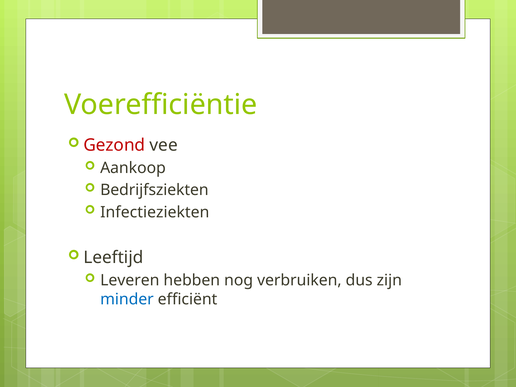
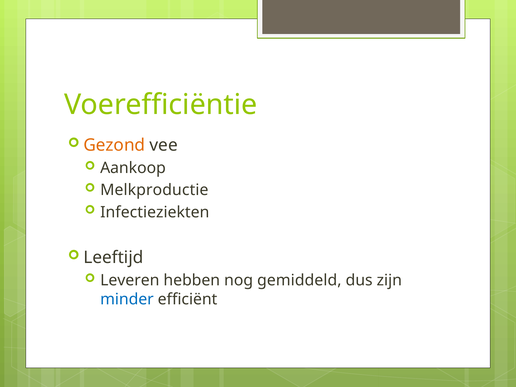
Gezond colour: red -> orange (114, 145)
Bedrijfsziekten: Bedrijfsziekten -> Melkproductie (154, 190)
verbruiken: verbruiken -> gemiddeld (299, 280)
